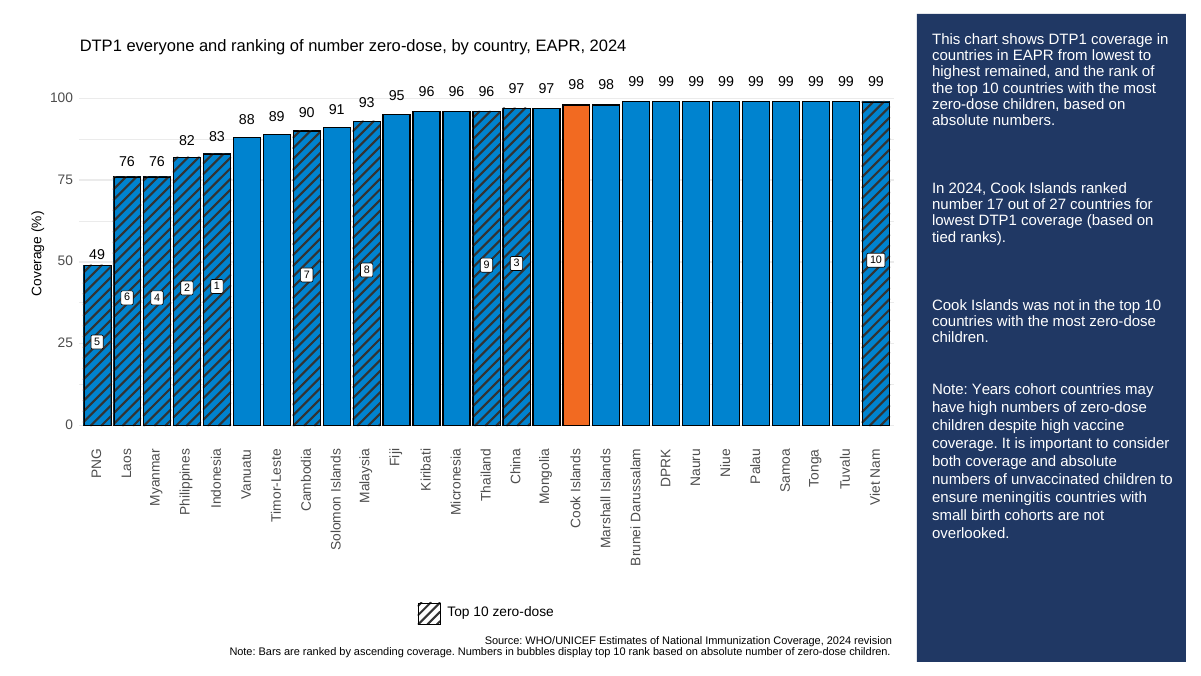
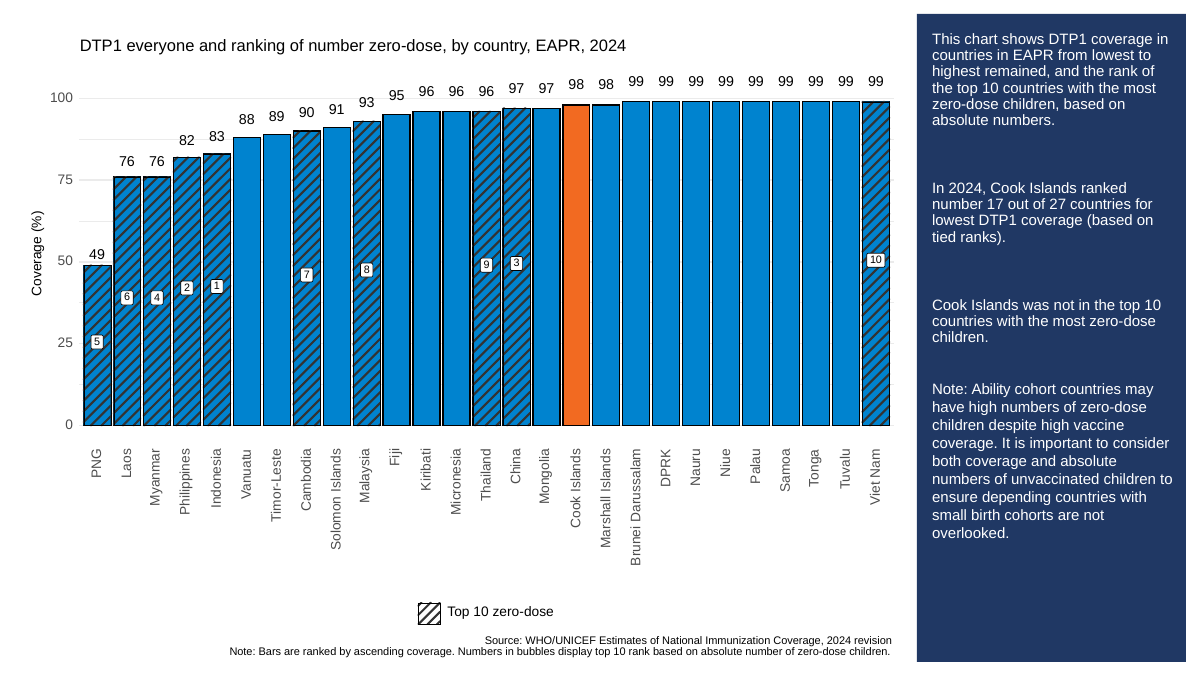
Years: Years -> Ability (991, 389)
meningitis: meningitis -> depending (1017, 498)
